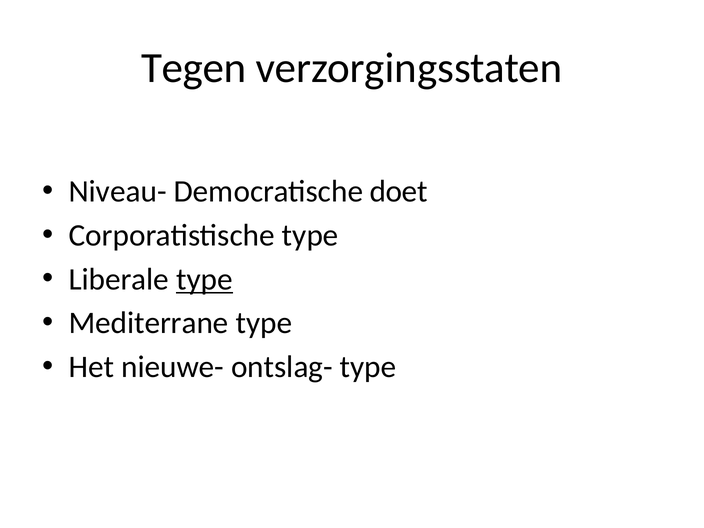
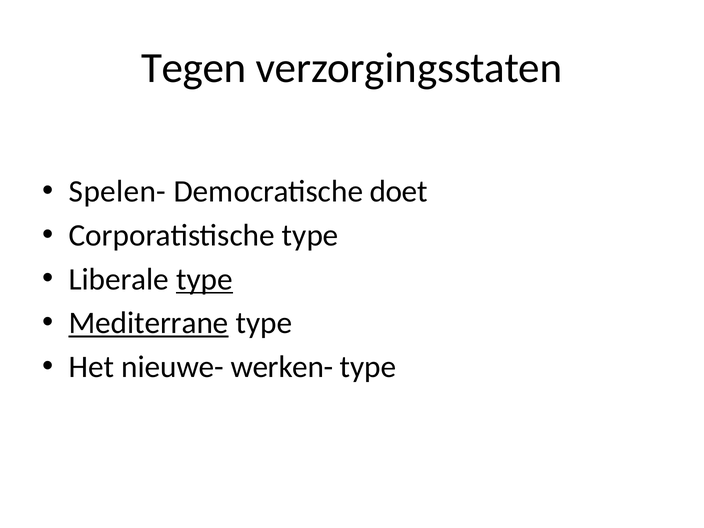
Niveau-: Niveau- -> Spelen- (117, 192)
Mediterrane underline: none -> present (149, 323)
ontslag-: ontslag- -> werken- (282, 367)
